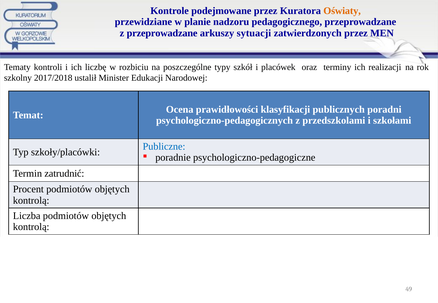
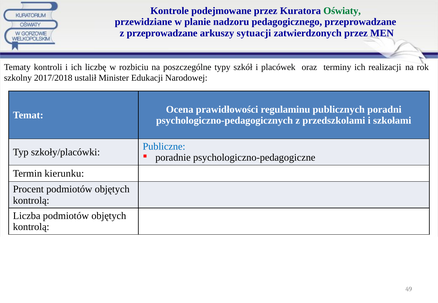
Oświaty colour: orange -> green (342, 11)
klasyfikacji: klasyfikacji -> regulaminu (285, 110)
zatrudnić: zatrudnić -> kierunku (64, 174)
